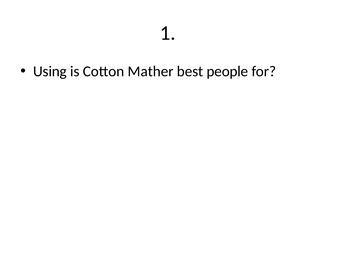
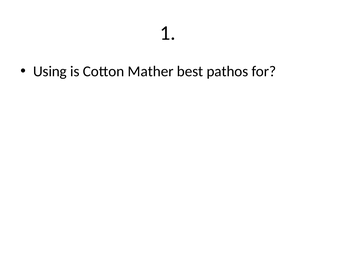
people: people -> pathos (227, 71)
